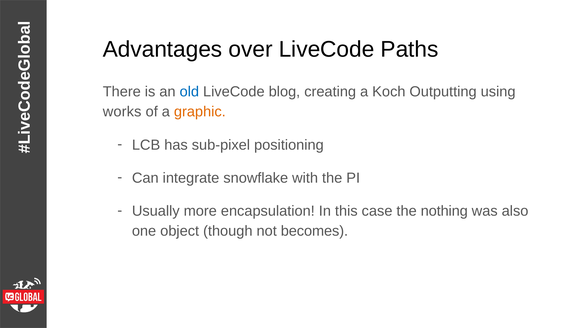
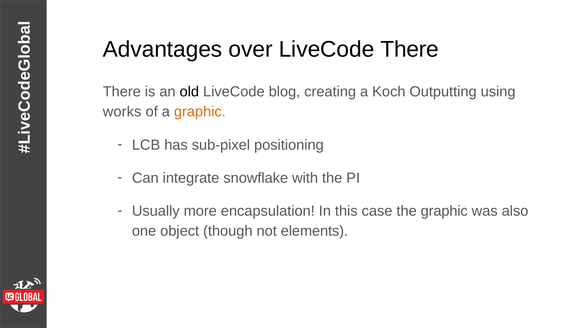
LiveCode Paths: Paths -> There (410, 49)
old colour: blue -> black (189, 92)
the nothing: nothing -> graphic (444, 211)
becomes: becomes -> elements (314, 231)
